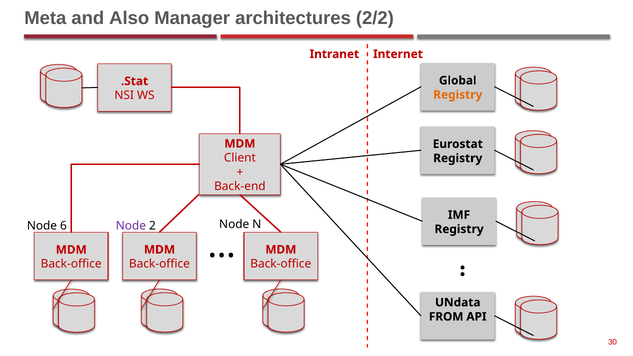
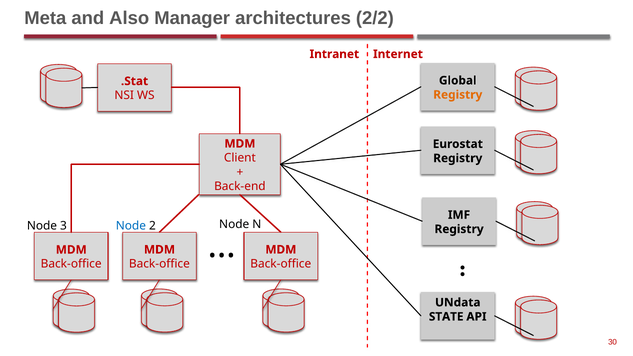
6: 6 -> 3 (63, 226)
Node colour: purple -> blue (131, 226)
FROM: FROM -> STATE (446, 317)
